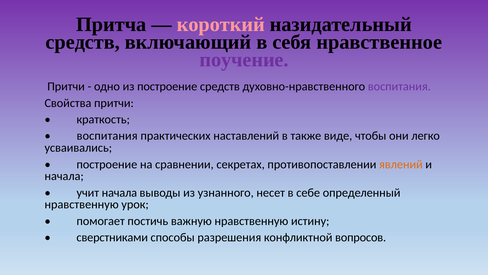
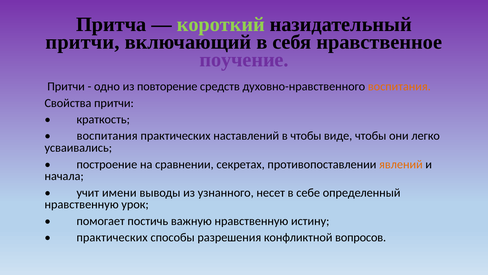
короткий colour: pink -> light green (221, 24)
средств: средств -> притчи (83, 42)
из построение: построение -> повторение (167, 86)
воспитания colour: purple -> orange (399, 86)
в также: также -> чтобы (306, 136)
учит начала: начала -> имени (119, 192)
сверстниками: сверстниками -> практических (112, 237)
